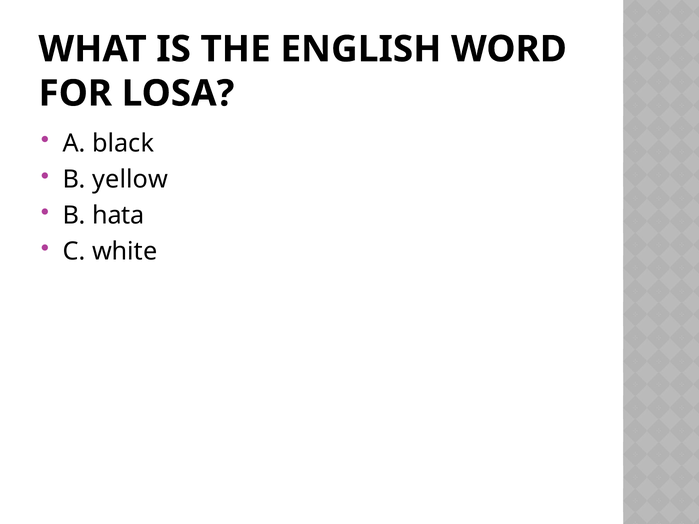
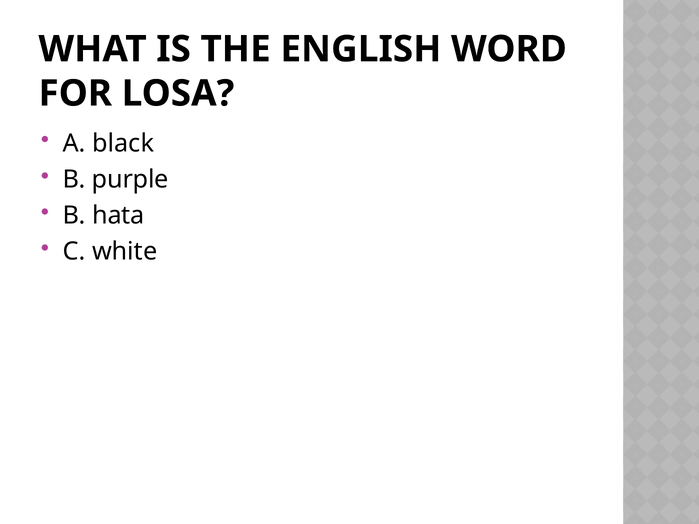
yellow: yellow -> purple (130, 179)
